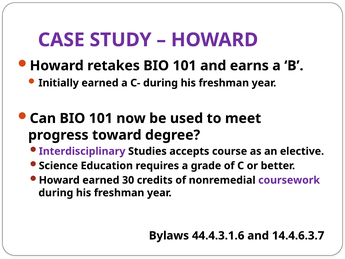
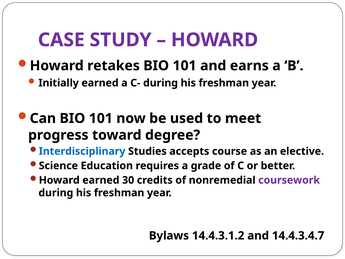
Interdisciplinary colour: purple -> blue (82, 151)
44.4.3.1.6: 44.4.3.1.6 -> 14.4.3.1.2 (218, 235)
14.4.6.3.7: 14.4.6.3.7 -> 14.4.3.4.7 (298, 235)
